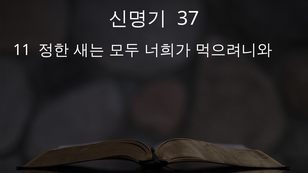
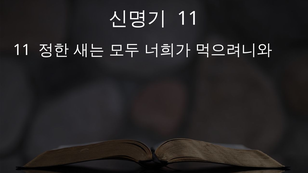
37: 37 -> 11 (188, 19)
